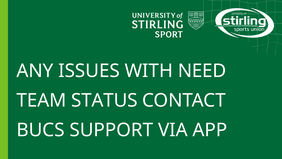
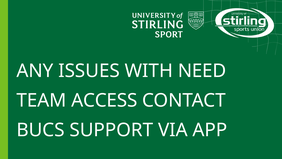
STATUS: STATUS -> ACCESS (104, 100)
